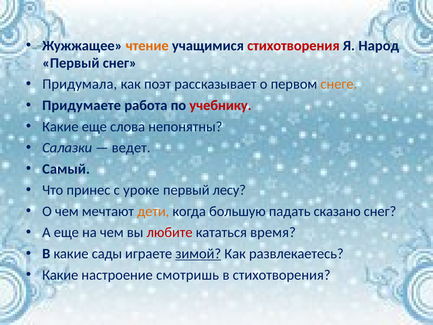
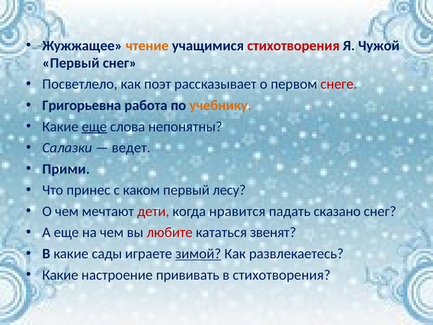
Народ: Народ -> Чужой (379, 46)
Придумала: Придумала -> Посветлело (80, 84)
снеге colour: orange -> red (339, 84)
Придумаете: Придумаете -> Григорьевна (82, 105)
учебнику colour: red -> orange (220, 105)
еще underline: none -> present (94, 126)
Самый: Самый -> Прими (66, 169)
уроке: уроке -> каком (141, 190)
дети colour: orange -> red (153, 211)
большую: большую -> нравится (237, 211)
время: время -> звенят (273, 232)
смотришь: смотришь -> прививать (188, 275)
